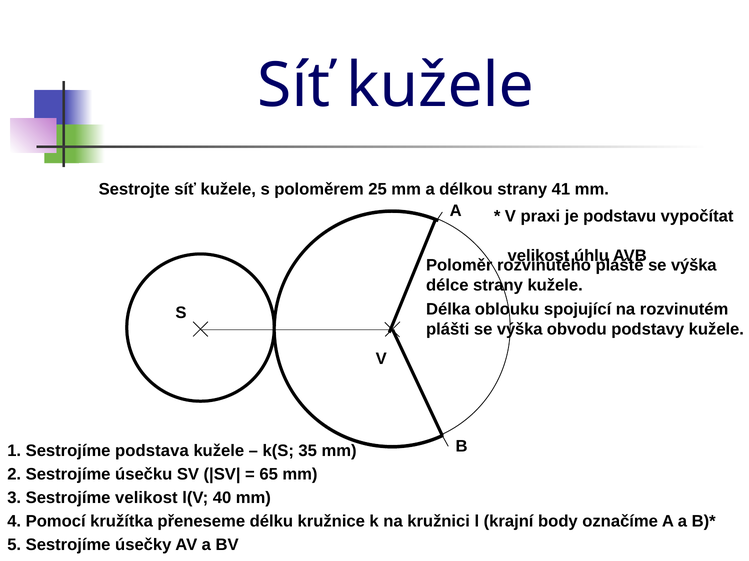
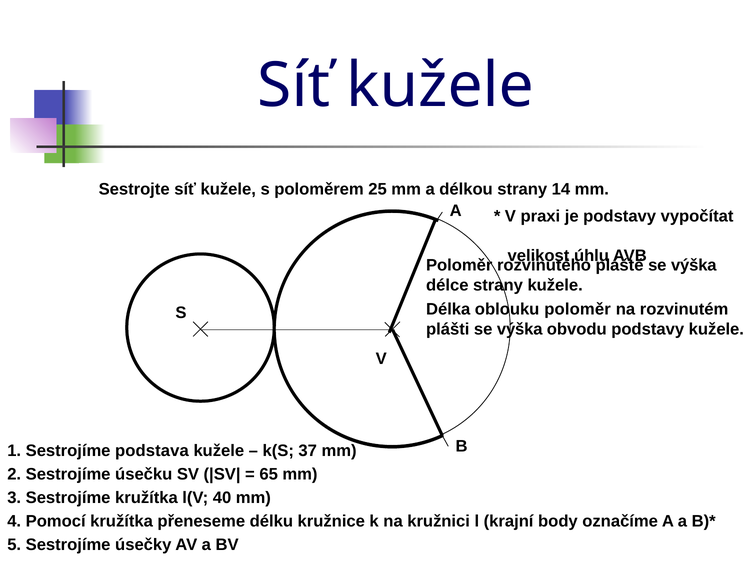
41: 41 -> 14 (561, 190)
je podstavu: podstavu -> podstavy (620, 216)
oblouku spojující: spojující -> poloměr (578, 310)
35: 35 -> 37 (308, 451)
Sestrojíme velikost: velikost -> kružítka (146, 498)
